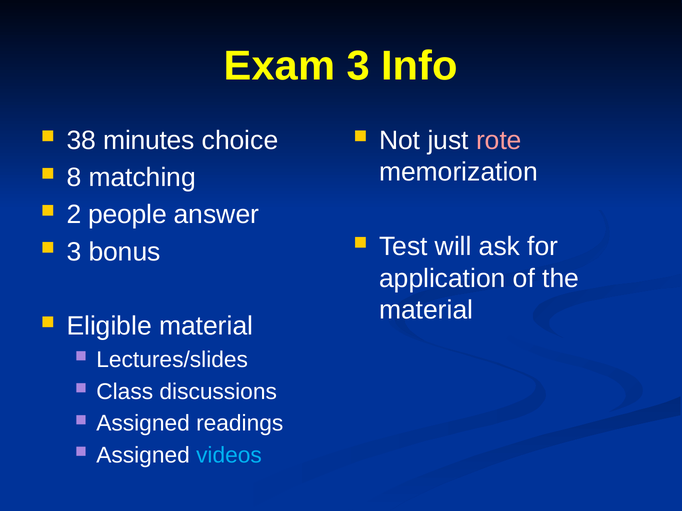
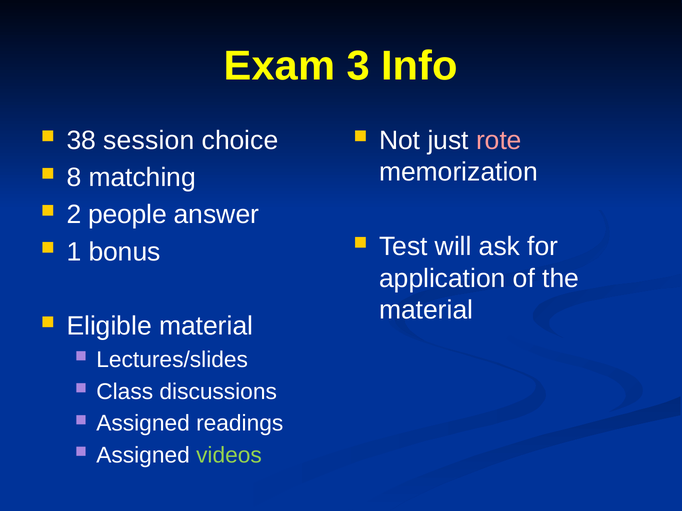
minutes: minutes -> session (149, 141)
3: 3 -> 1 (74, 252)
videos colour: light blue -> light green (229, 456)
